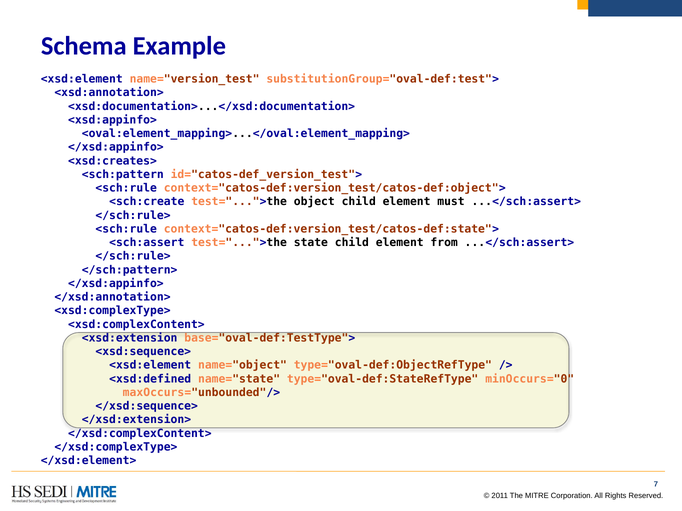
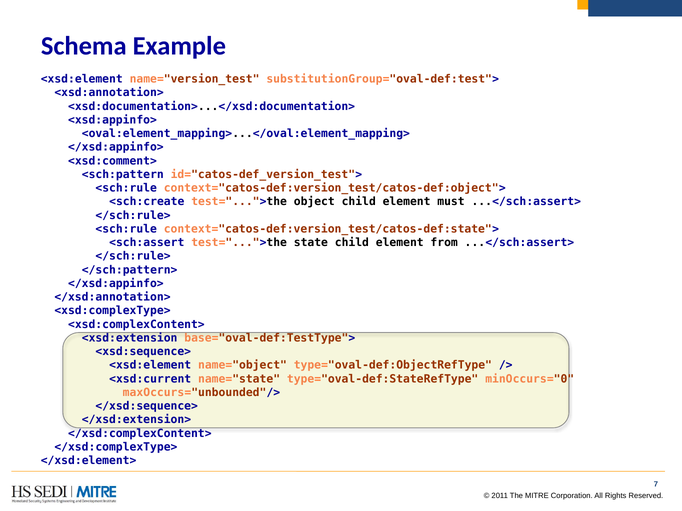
<xsd:creates>: <xsd:creates> -> <xsd:comment> (112, 161)
<xsd:defined: <xsd:defined -> <xsd:current (150, 379)
